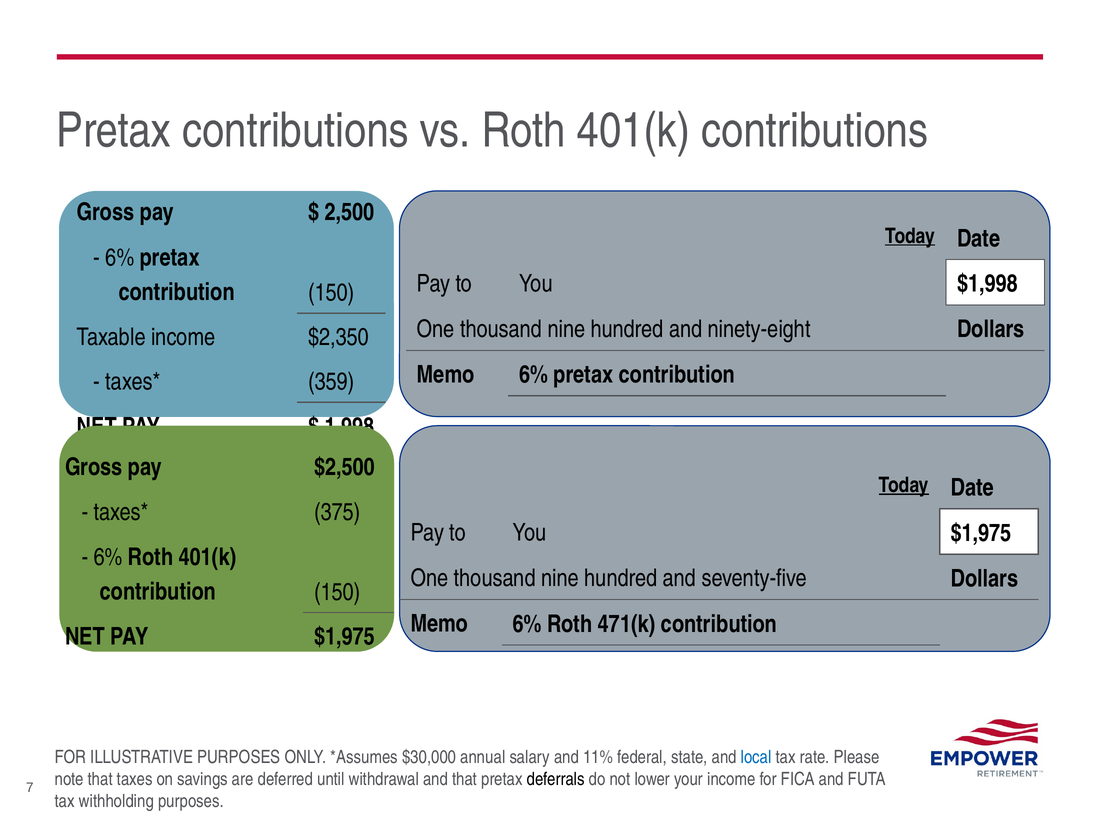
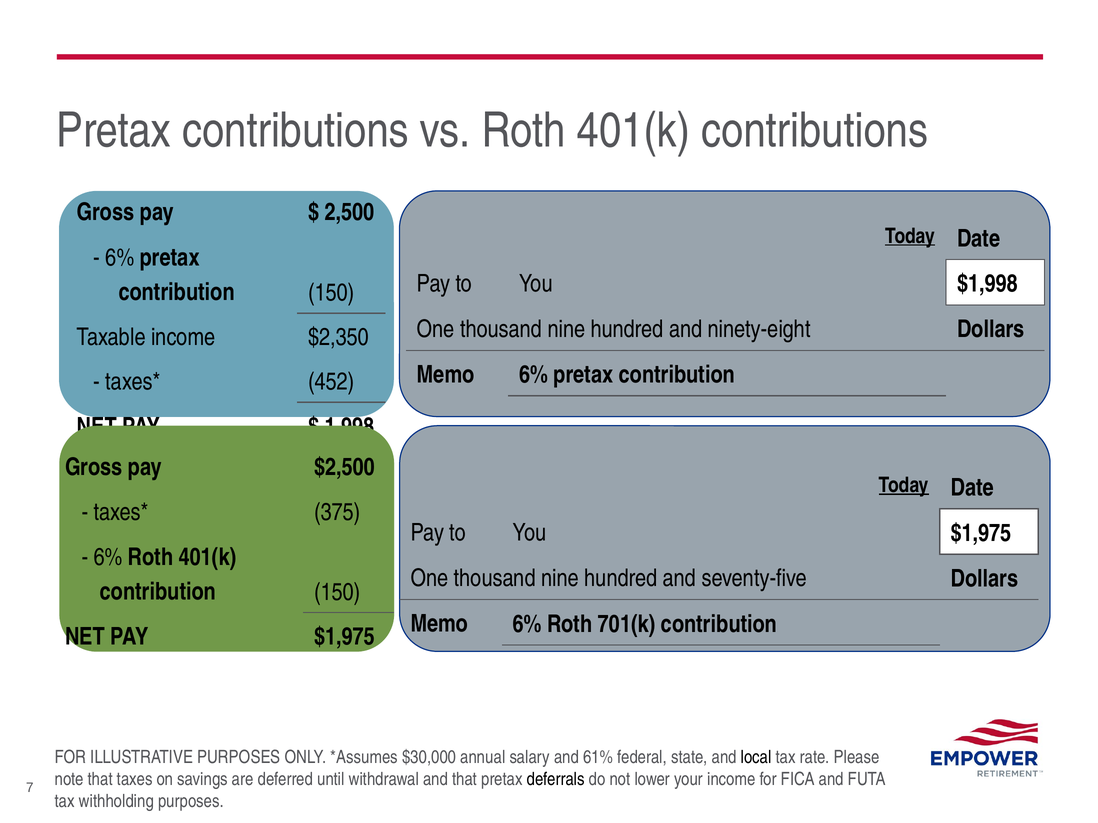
359: 359 -> 452 (331, 382)
471(k: 471(k -> 701(k (627, 624)
11%: 11% -> 61% (598, 758)
local colour: blue -> black (756, 758)
